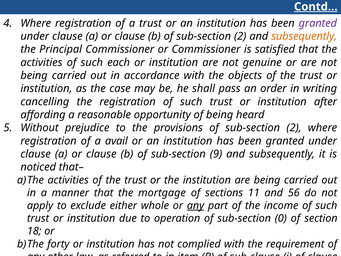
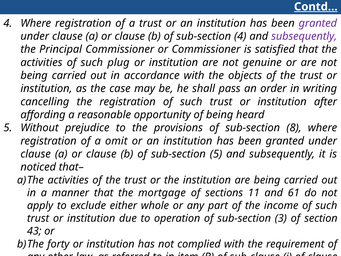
b of sub-section 2: 2 -> 4 (240, 36)
subsequently colour: orange -> purple (304, 36)
each: each -> plug (118, 62)
provisions of sub-section 2: 2 -> 8 (294, 128)
avail: avail -> omit (116, 141)
sub-section 9: 9 -> 5 (216, 154)
56: 56 -> 61 (294, 193)
any underline: present -> none (196, 205)
0: 0 -> 3 (281, 218)
18: 18 -> 43 (34, 231)
